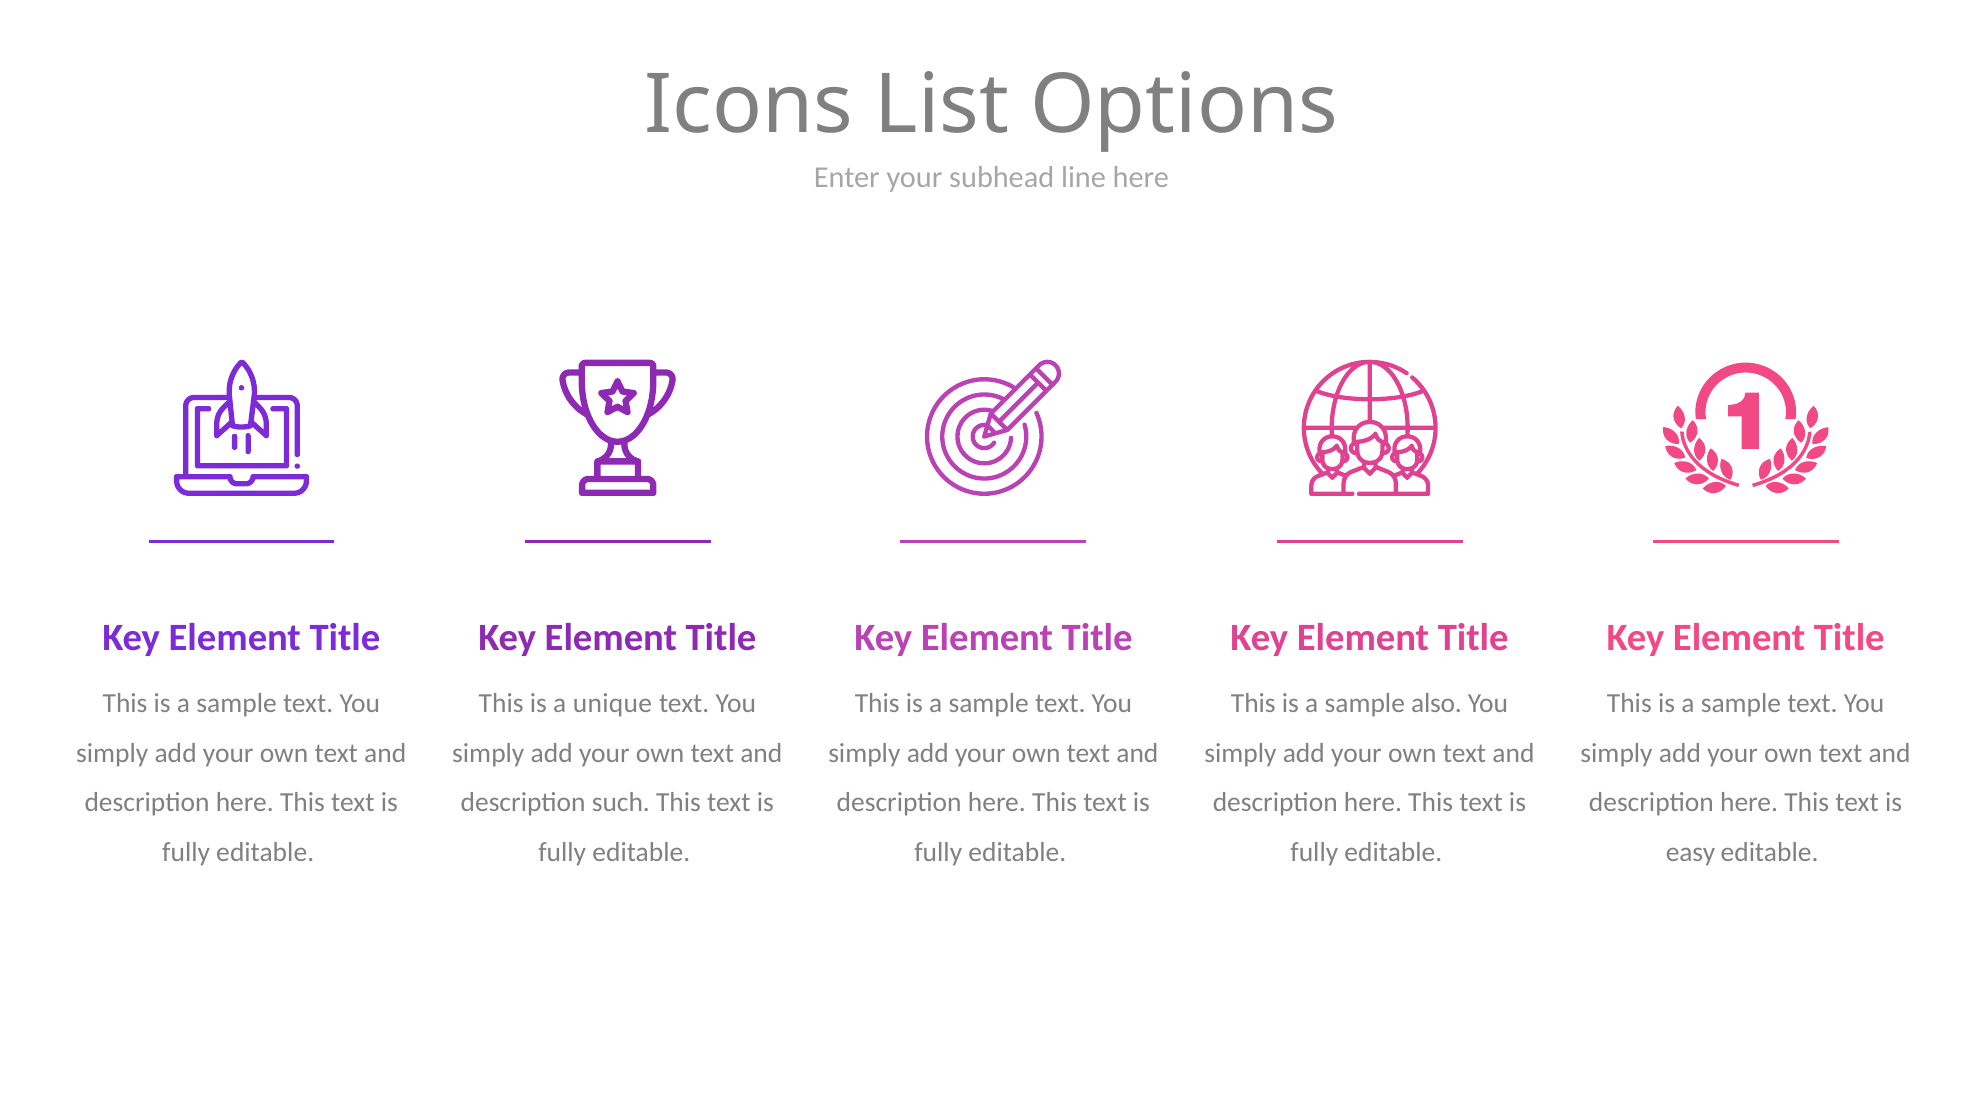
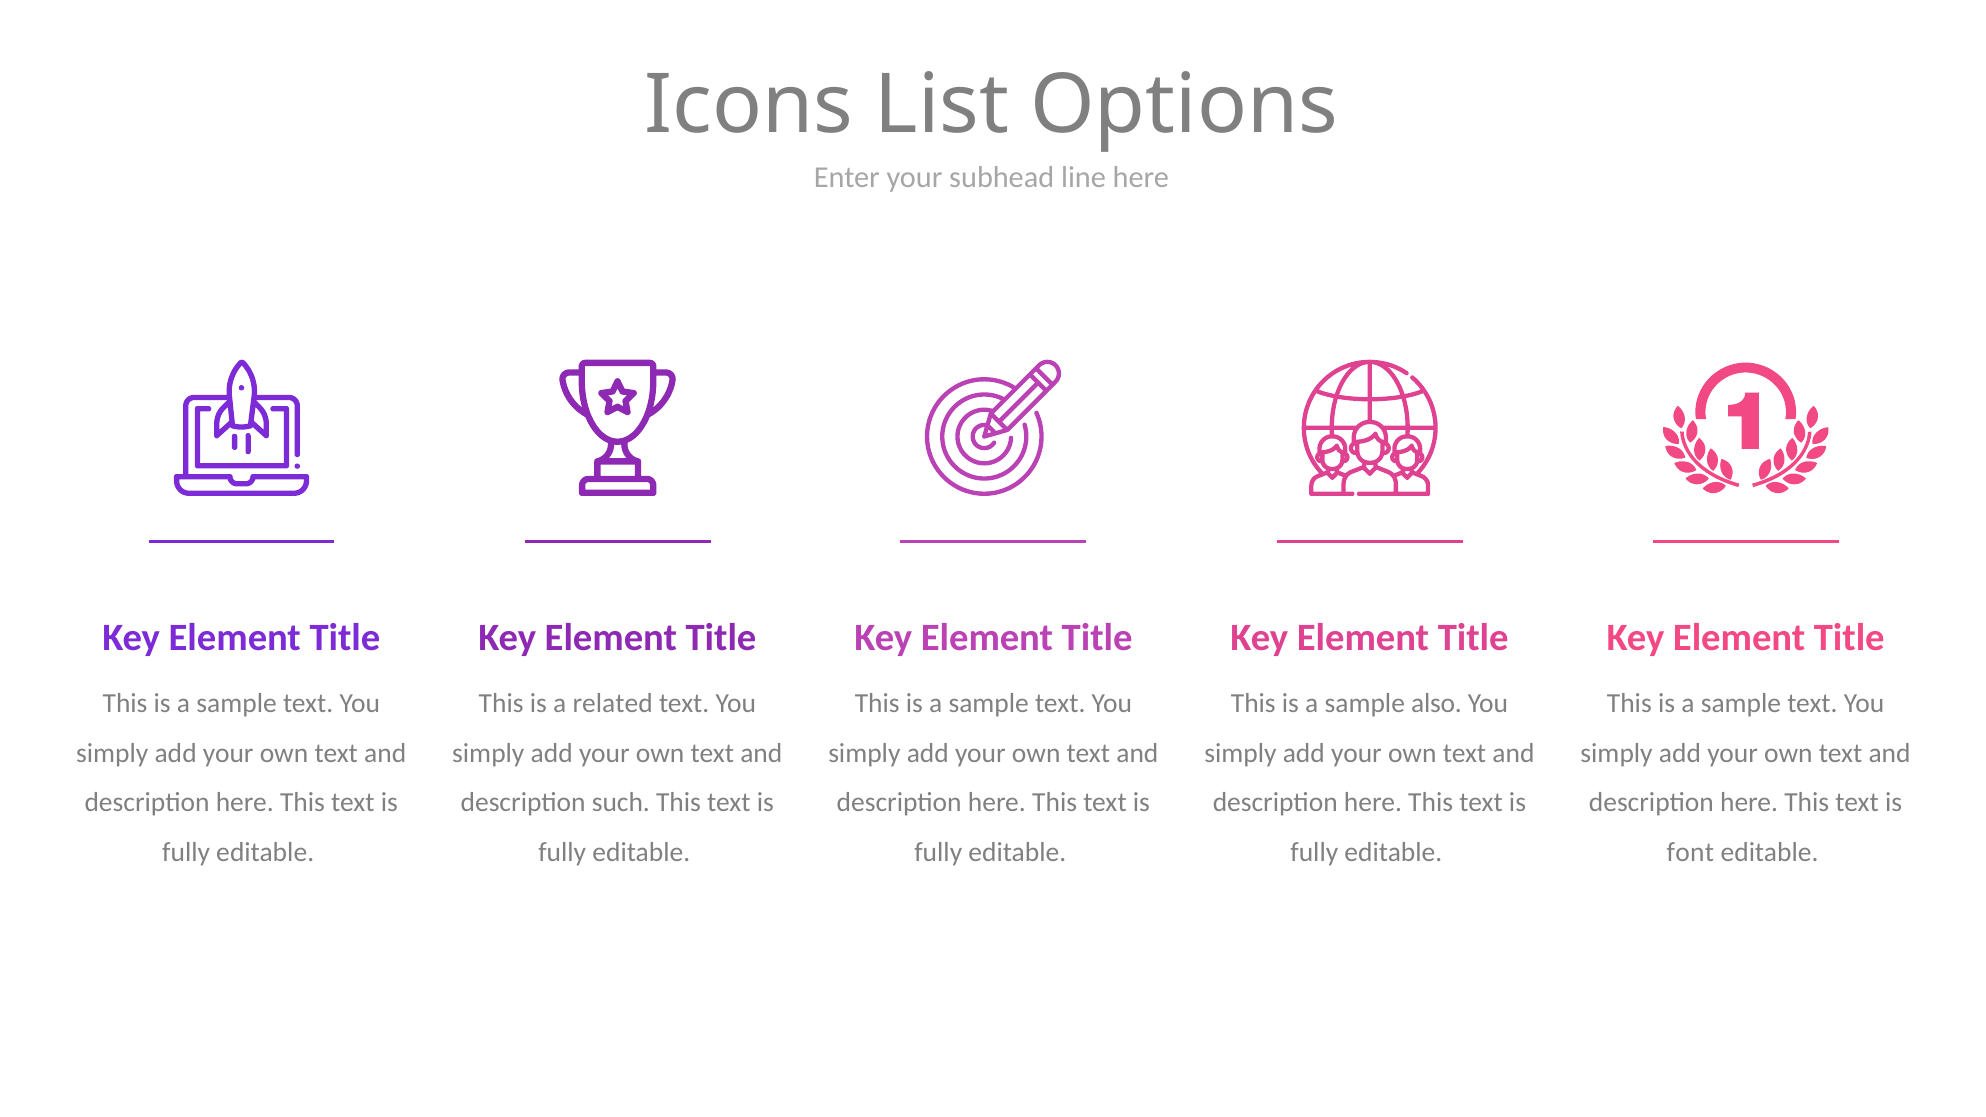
unique: unique -> related (613, 704)
easy: easy -> font (1690, 852)
